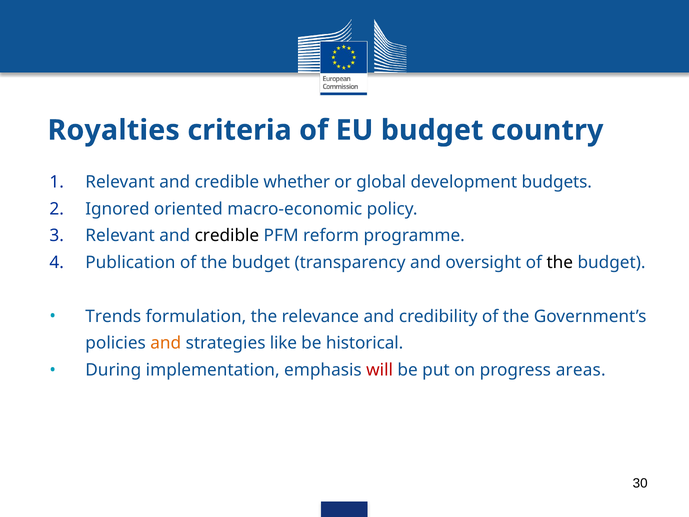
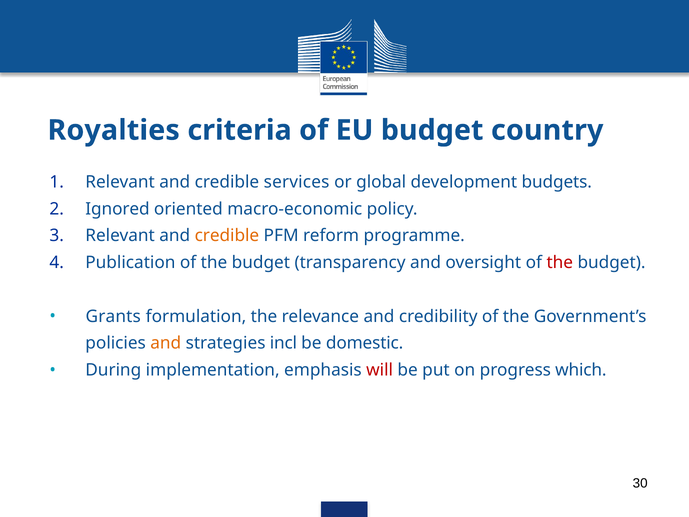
whether: whether -> services (297, 182)
credible colour: black -> orange (227, 236)
the colour: black -> red (560, 263)
Trends: Trends -> Grants (113, 316)
like: like -> incl (283, 343)
historical: historical -> domestic (365, 343)
areas: areas -> which (581, 370)
